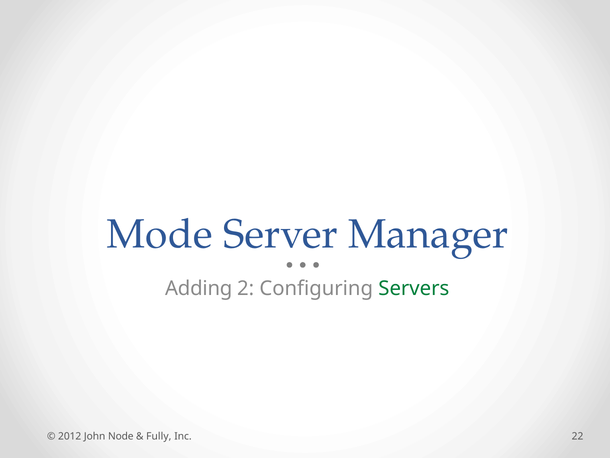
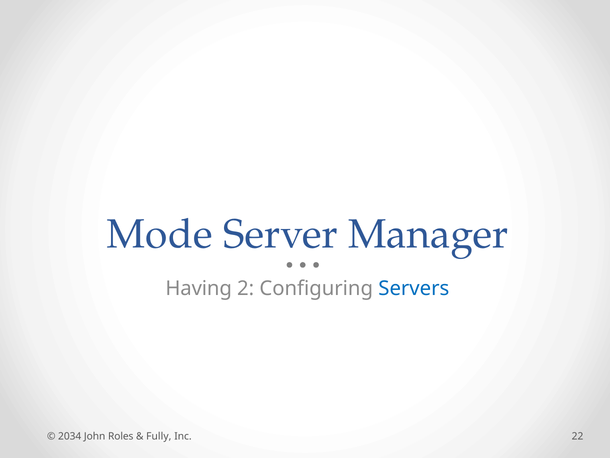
Adding: Adding -> Having (199, 288)
Servers colour: green -> blue (414, 288)
2012: 2012 -> 2034 (70, 436)
Node: Node -> Roles (121, 436)
